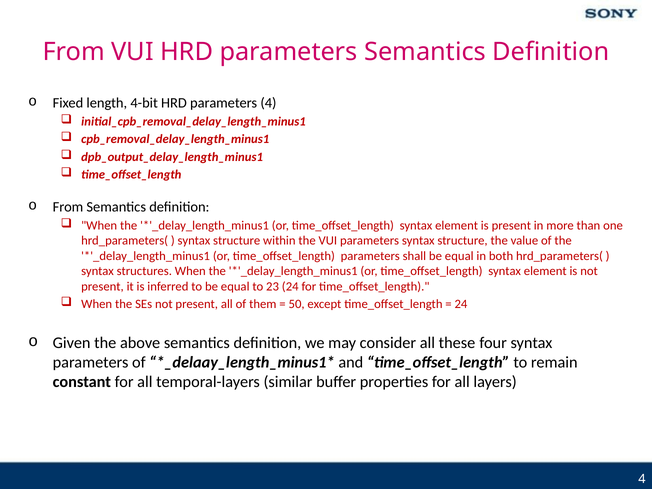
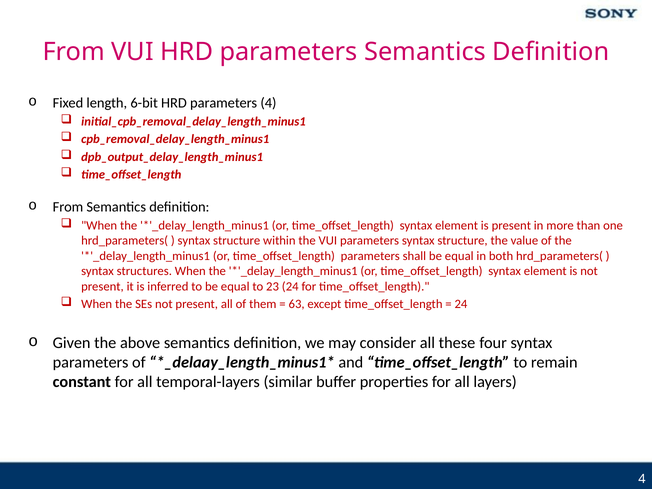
4-bit: 4-bit -> 6-bit (144, 103)
50: 50 -> 63 (297, 304)
